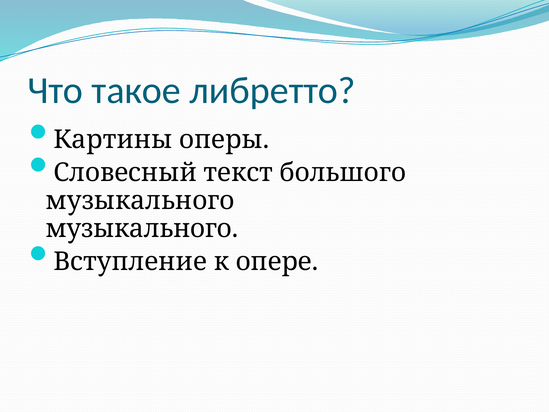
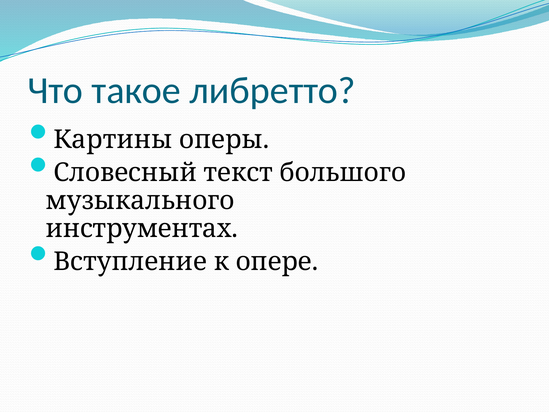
музыкального: музыкального -> инструментах (142, 228)
